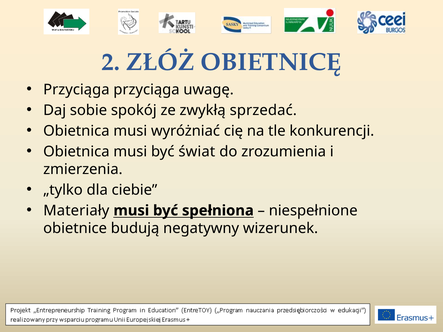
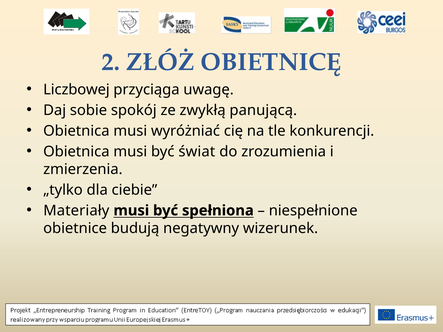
Przyciąga: Przyciąga -> Liczbowej (76, 90)
sprzedać: sprzedać -> panującą (263, 110)
